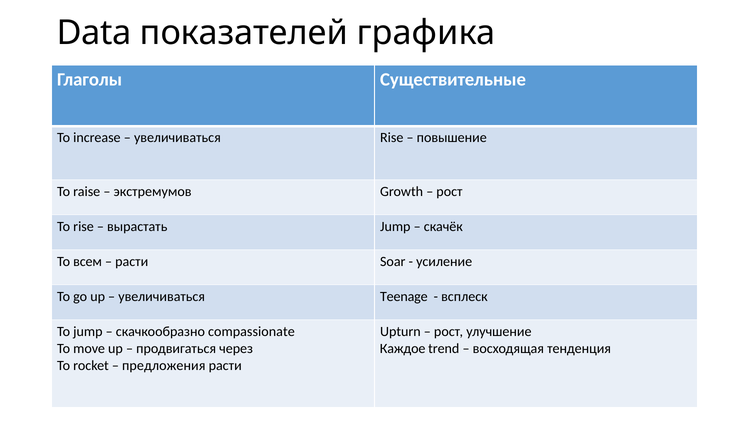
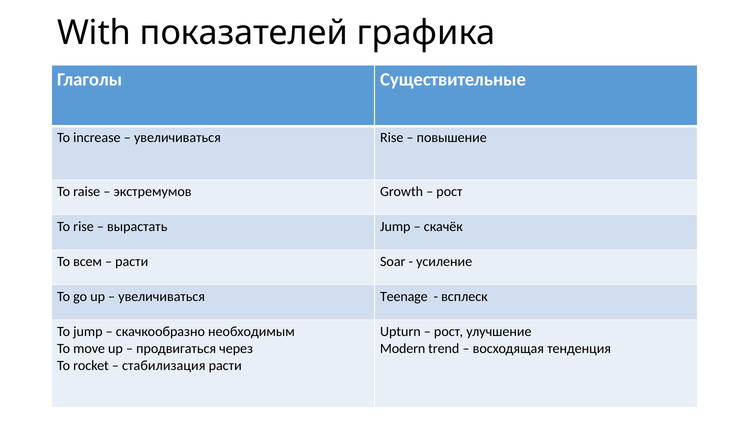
Data: Data -> With (94, 33)
compassionate: compassionate -> необходимым (251, 331)
Каждое: Каждое -> Modern (403, 348)
предложения: предложения -> стабилизация (164, 365)
